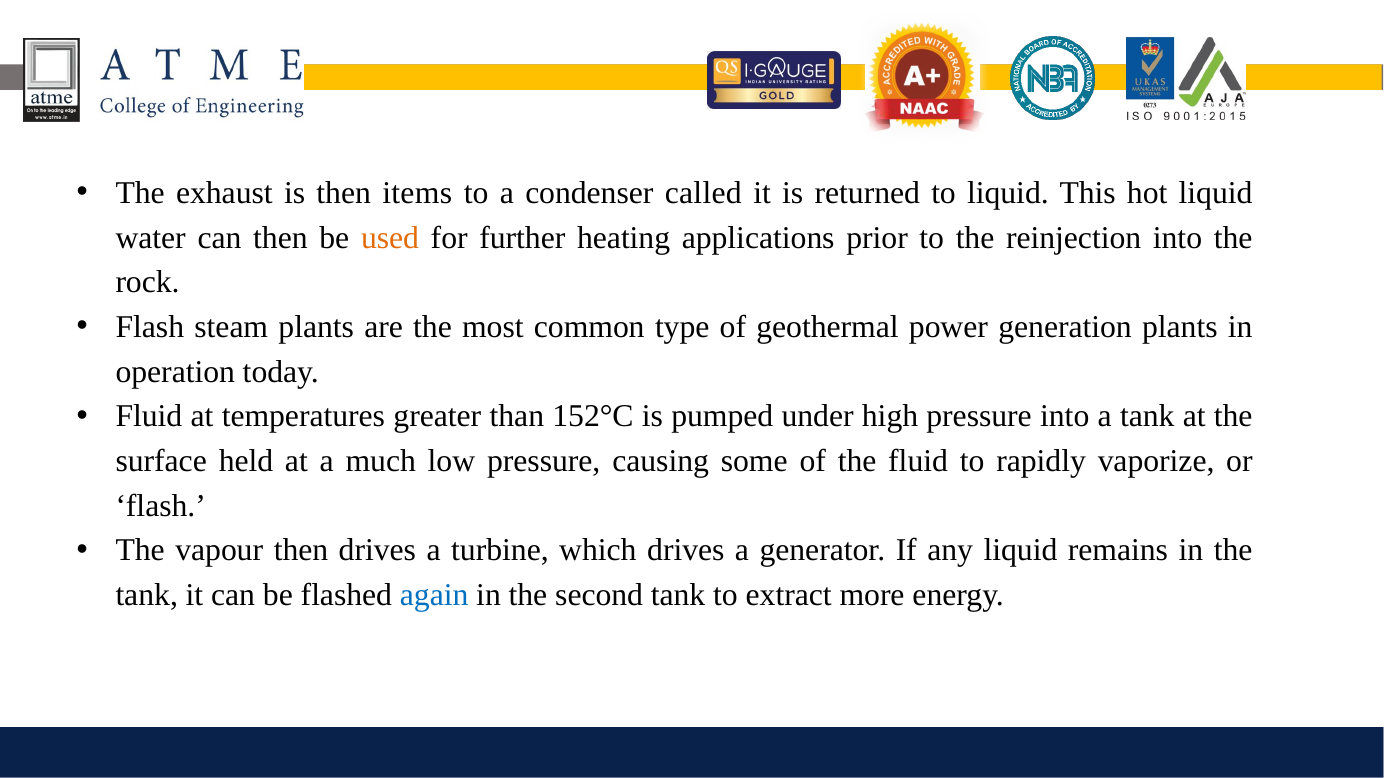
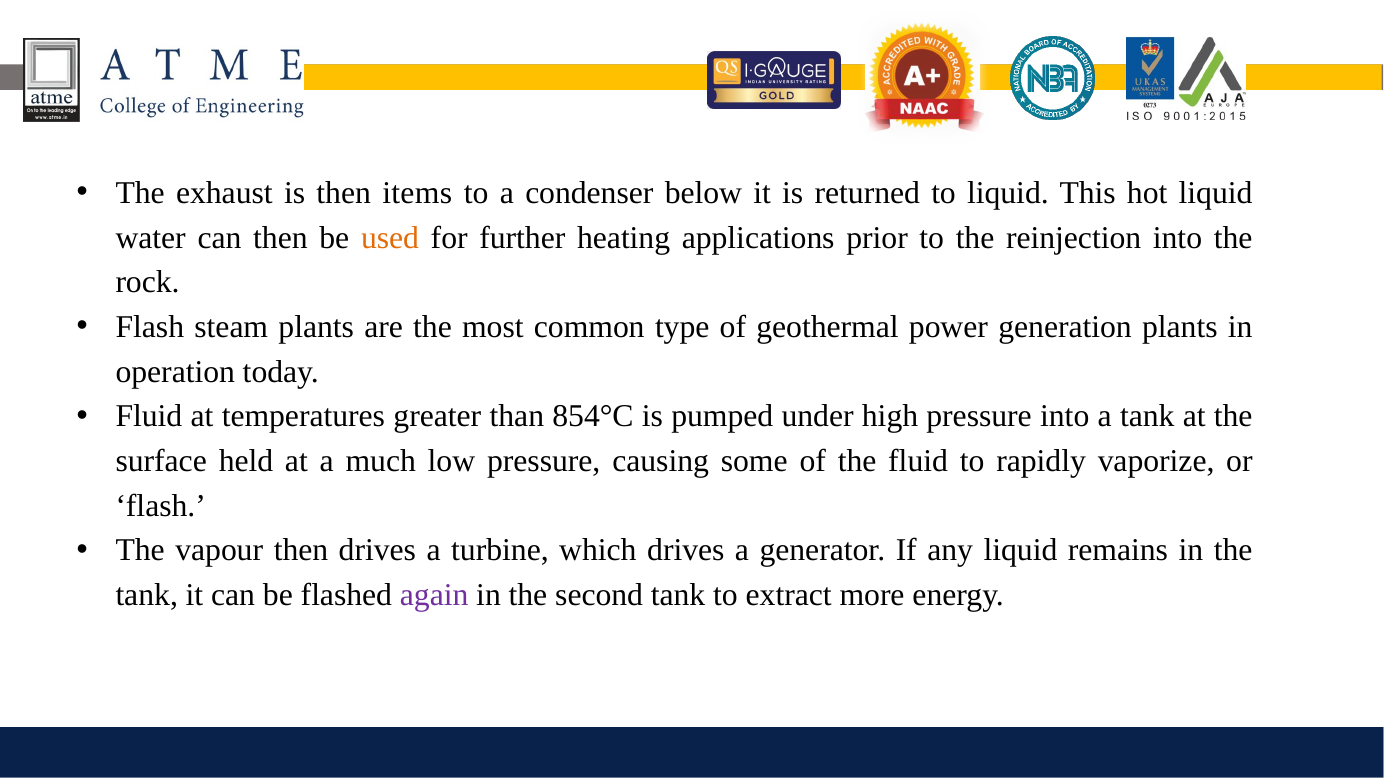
called: called -> below (703, 193)
152°C: 152°C -> 854°C (593, 417)
again colour: blue -> purple (434, 596)
